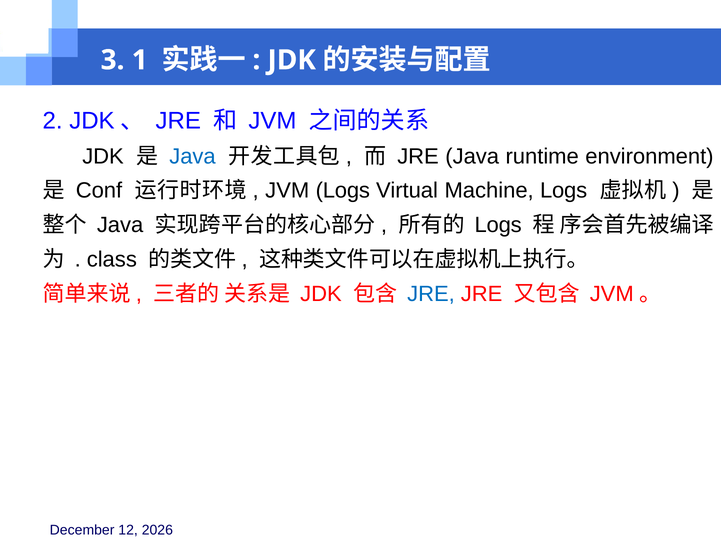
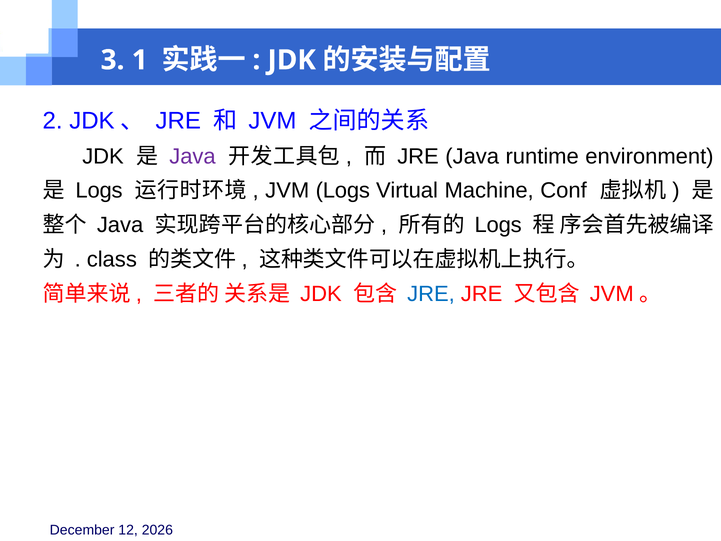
Java colour: blue -> purple (192, 156)
Conf: Conf -> Logs (99, 191)
Machine Logs: Logs -> Conf (563, 191)
